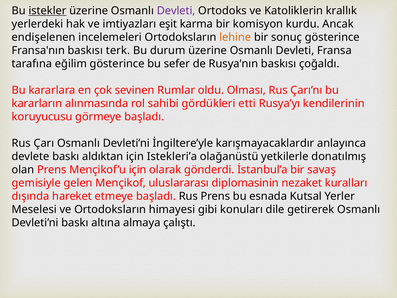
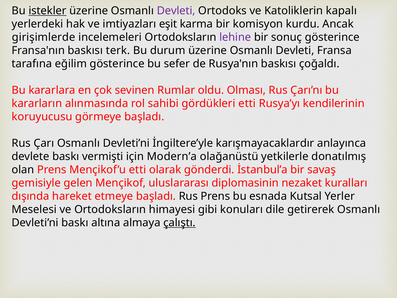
krallık: krallık -> kapalı (341, 11)
endişelenen: endişelenen -> girişimlerde (44, 37)
lehine colour: orange -> purple (235, 37)
aldıktan: aldıktan -> vermişti (103, 156)
Istekleri’a: Istekleri’a -> Modern’a (172, 156)
Mençikof’u için: için -> etti (138, 170)
çalıştı underline: none -> present (180, 223)
